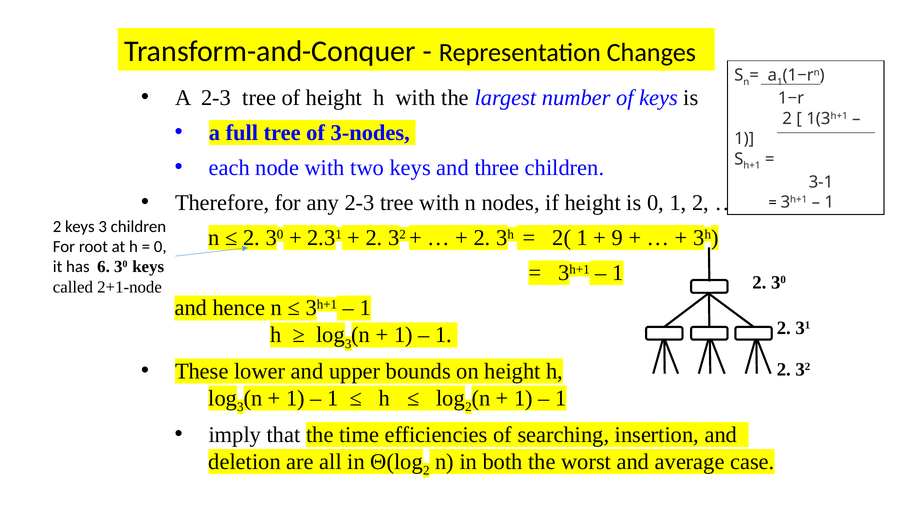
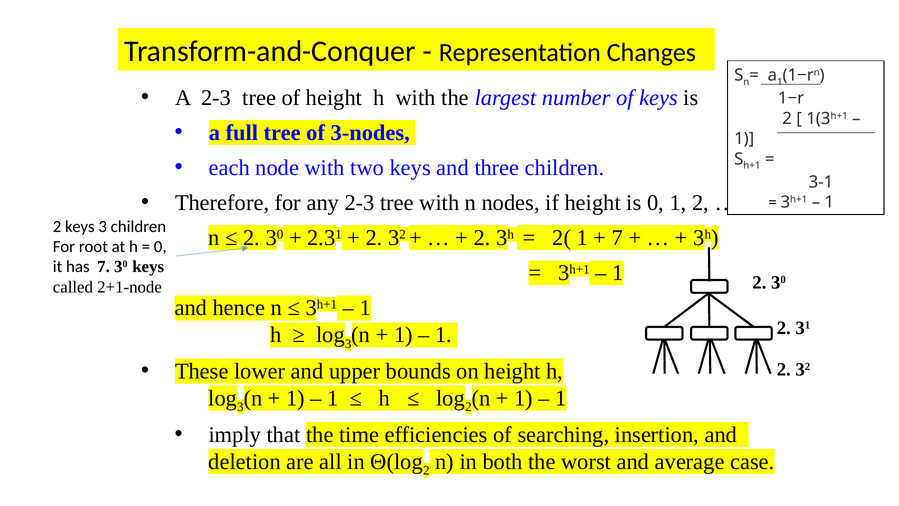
9: 9 -> 7 (617, 238)
has 6: 6 -> 7 (104, 267)
